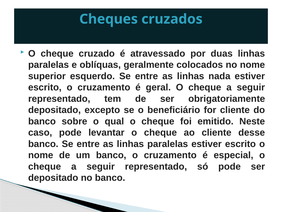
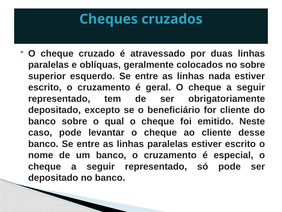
no nome: nome -> sobre (252, 65)
